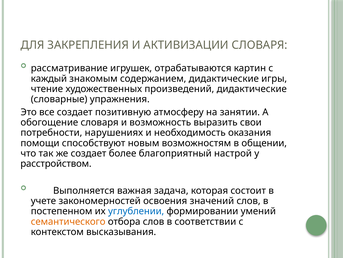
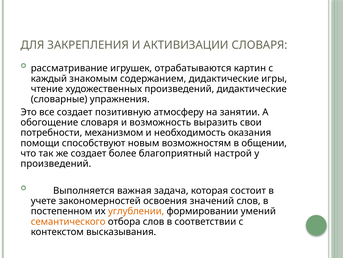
нарушениях: нарушениях -> механизмом (114, 132)
расстройством: расстройством -> произведений (56, 163)
углублении colour: blue -> orange (136, 211)
